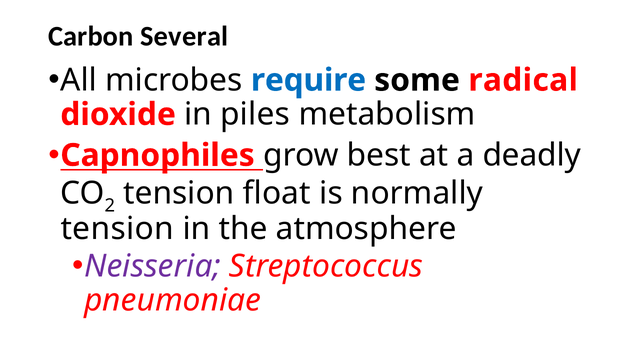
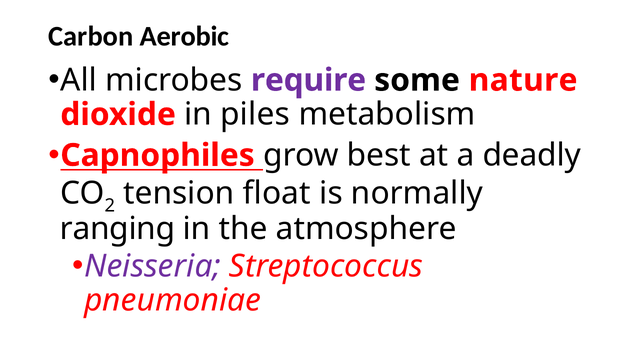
Several: Several -> Aerobic (184, 37)
require colour: blue -> purple (309, 80)
radical: radical -> nature (523, 80)
tension: tension -> ranging (118, 229)
